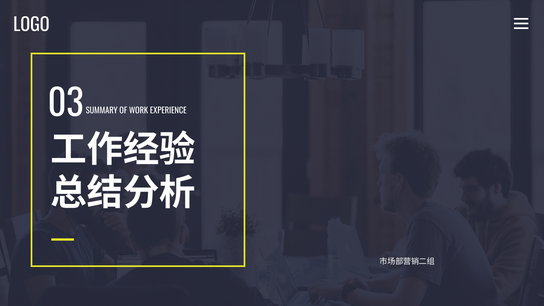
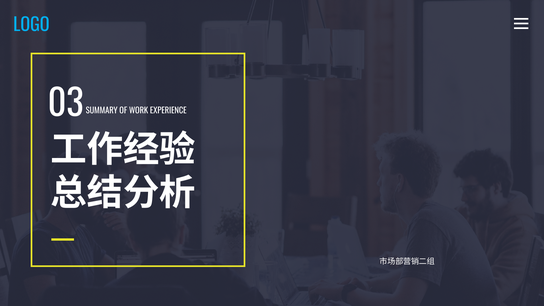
LOGO colour: white -> light blue (31, 25)
